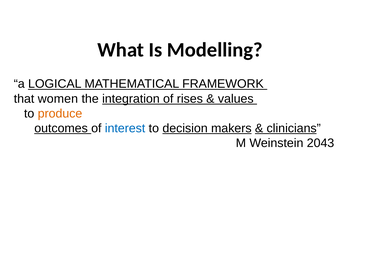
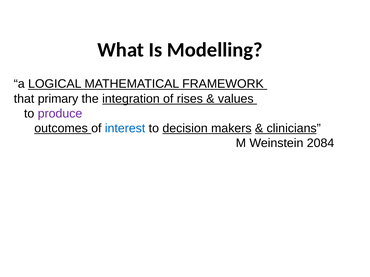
women: women -> primary (58, 99)
produce colour: orange -> purple (60, 114)
2043: 2043 -> 2084 (321, 143)
